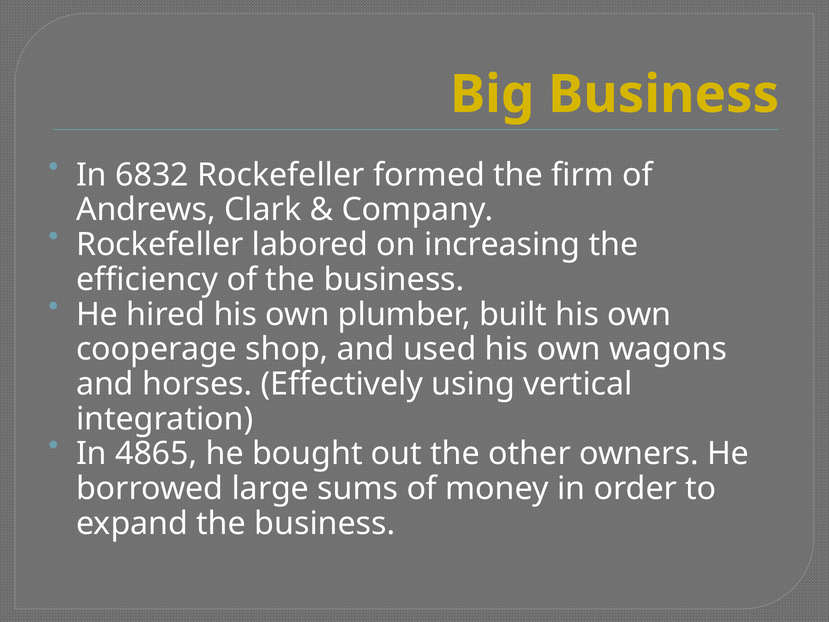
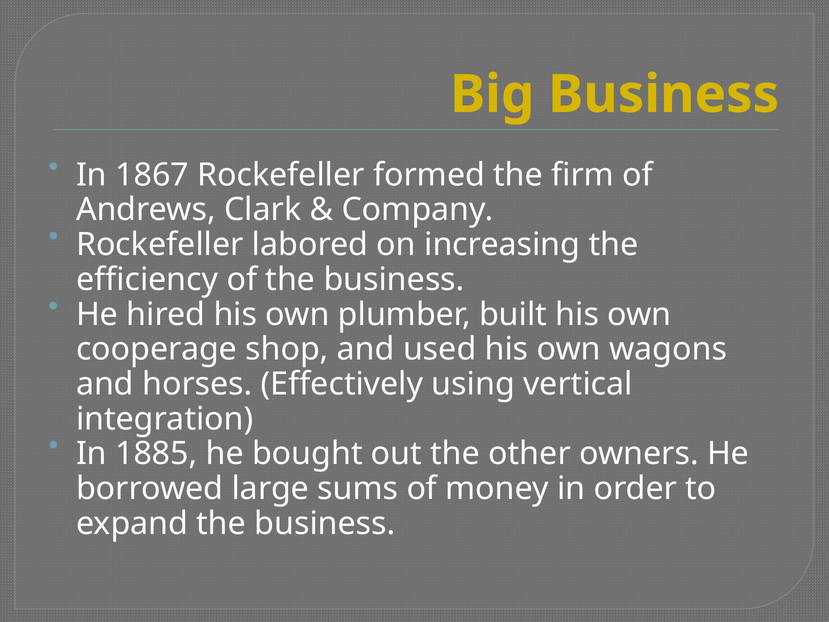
6832: 6832 -> 1867 (152, 175)
4865: 4865 -> 1885 (156, 454)
